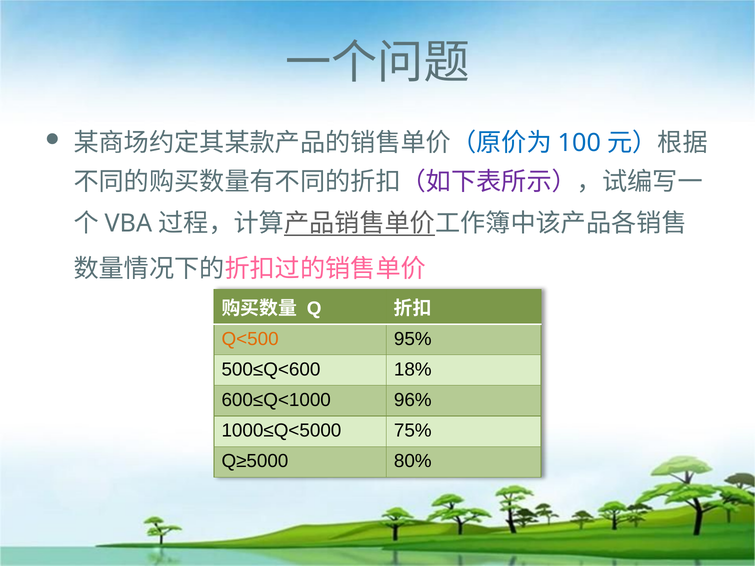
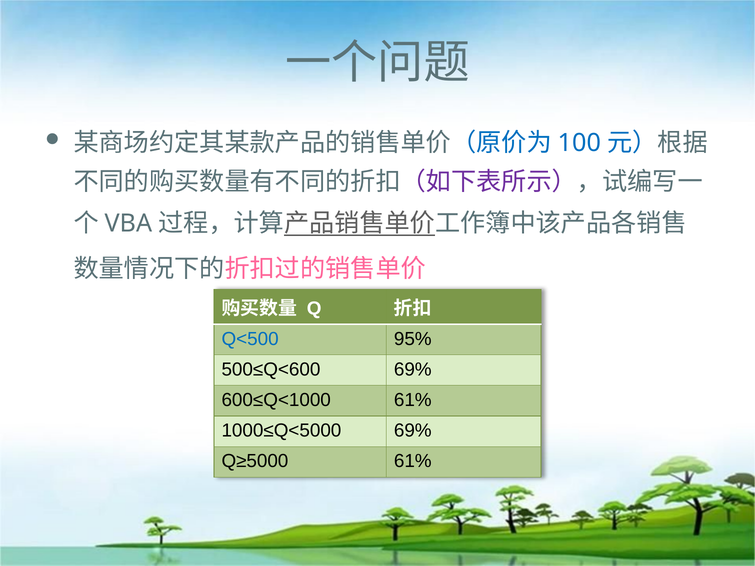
Q<500 colour: orange -> blue (250, 339)
500≤Q<600 18%: 18% -> 69% (413, 370)
600≤Q<1000 96%: 96% -> 61% (413, 400)
1000≤Q<5000 75%: 75% -> 69% (413, 431)
Q≥5000 80%: 80% -> 61% (413, 461)
